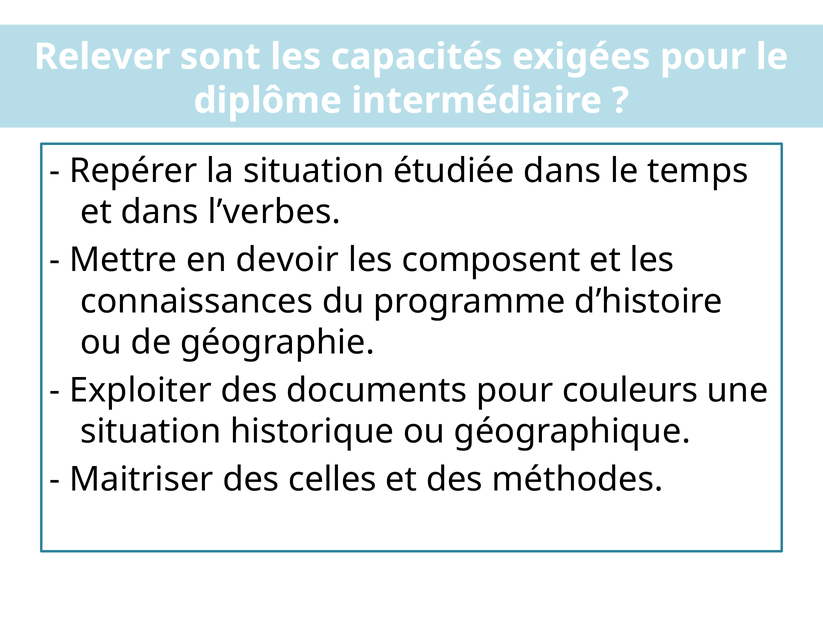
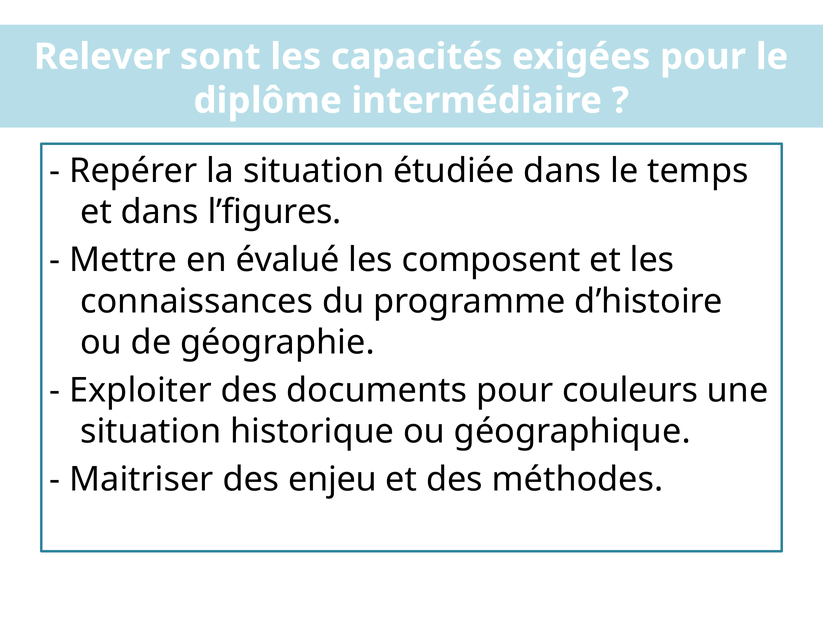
l’verbes: l’verbes -> l’figures (275, 212)
devoir: devoir -> évalué (288, 260)
celles: celles -> enjeu (333, 480)
